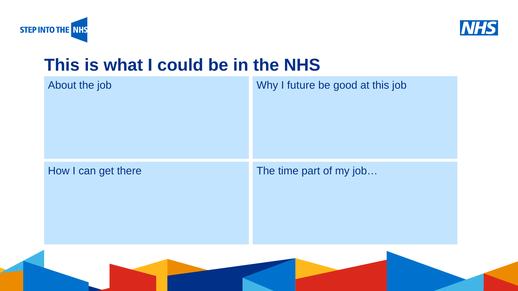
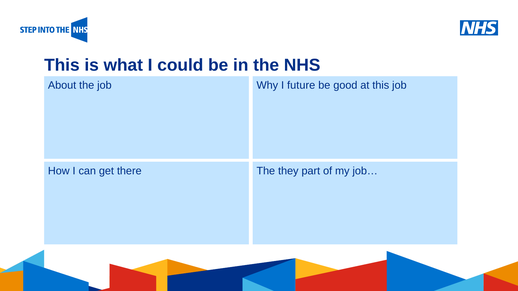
time: time -> they (288, 171)
